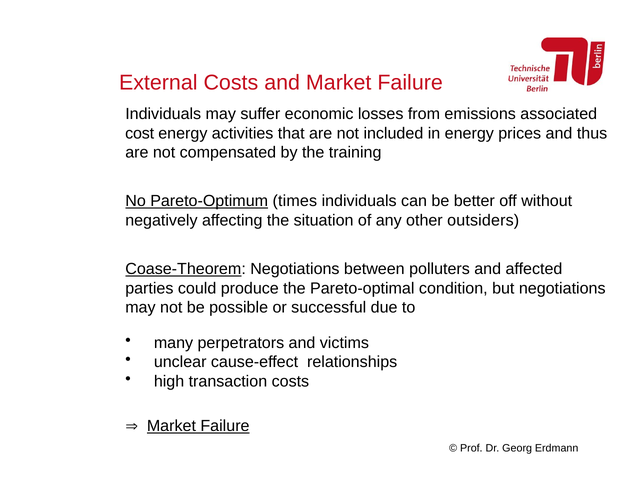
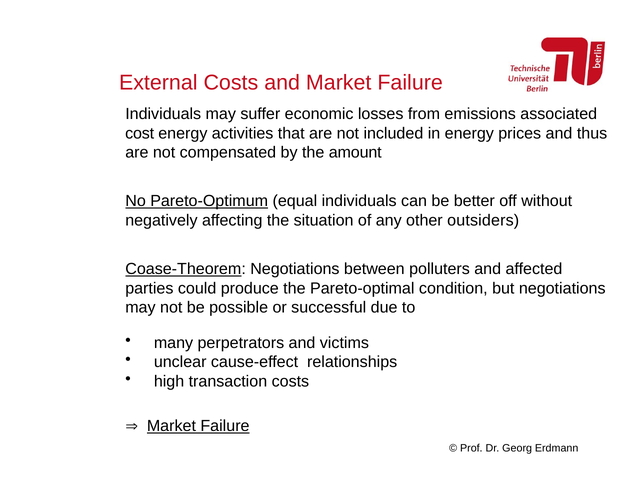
training: training -> amount (355, 153)
times: times -> equal (295, 201)
